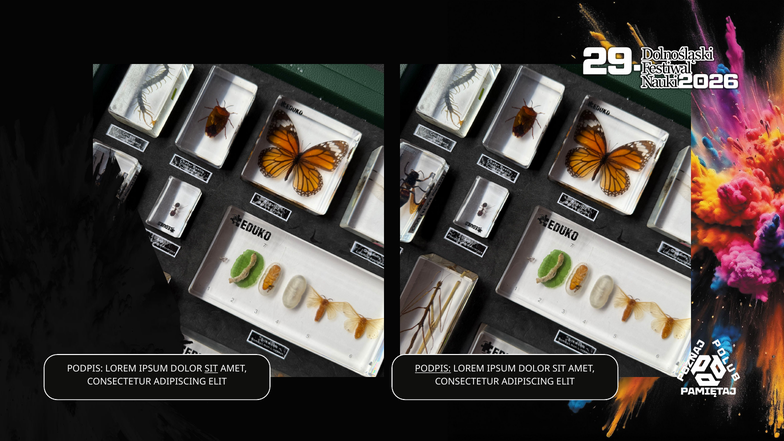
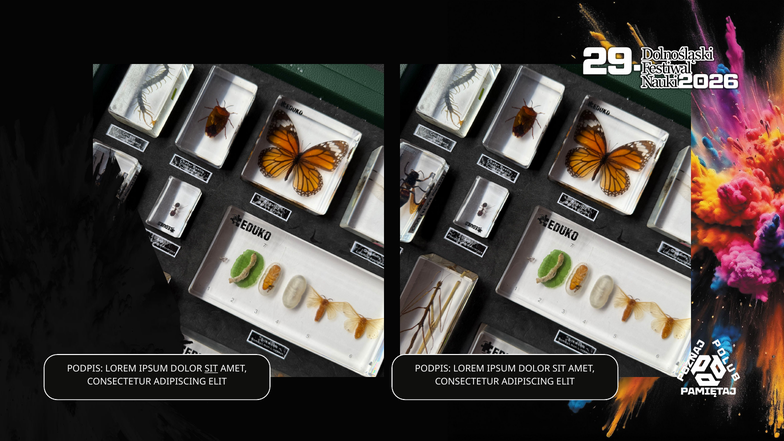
PODPIS underline: present -> none (433, 369)
